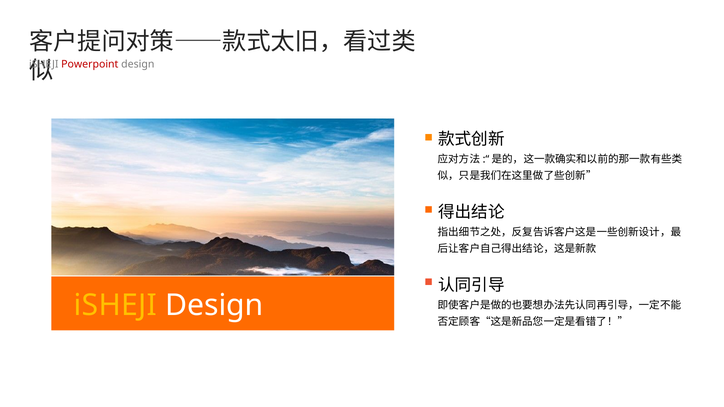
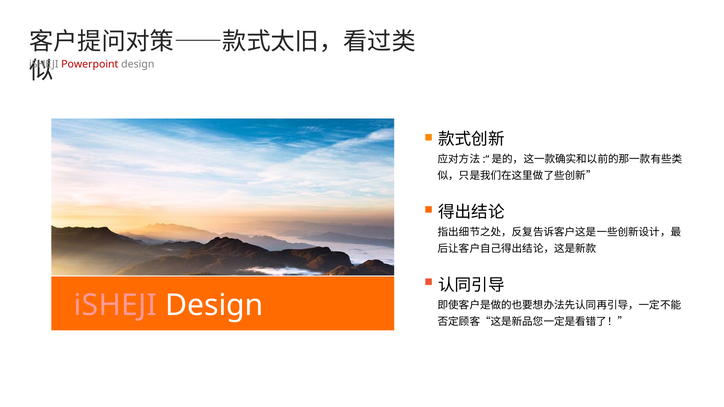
iSHEJI colour: yellow -> pink (115, 306)
